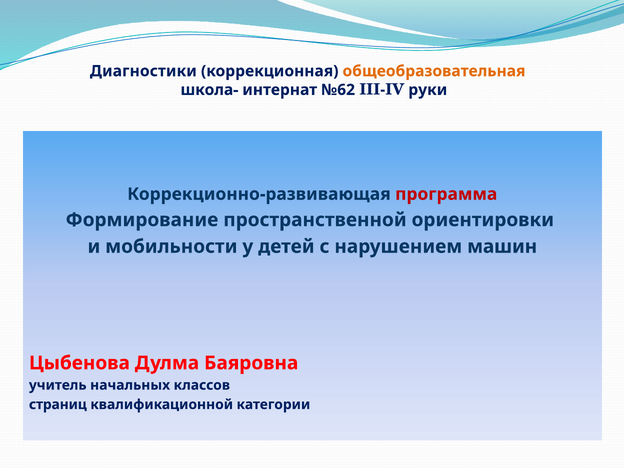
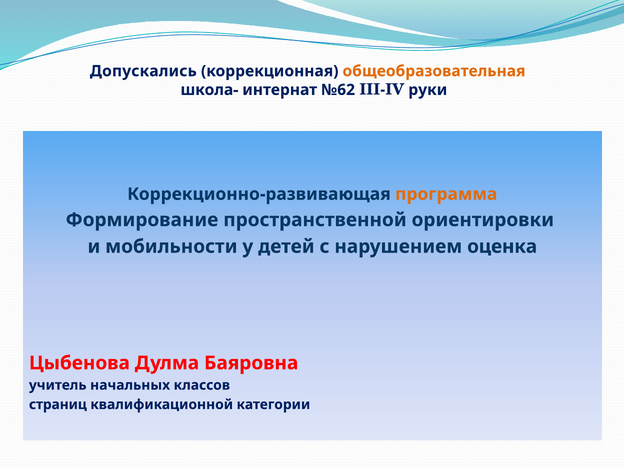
Диагностики: Диагностики -> Допускались (143, 71)
программа colour: red -> orange (446, 194)
машин: машин -> оценка (502, 247)
